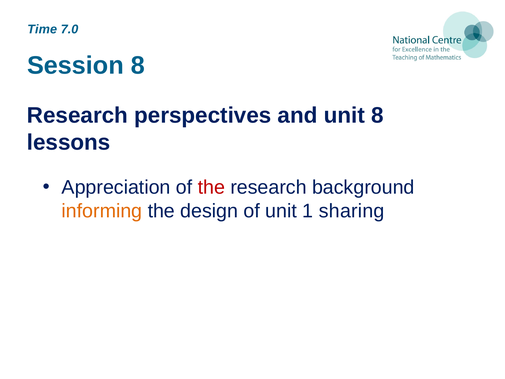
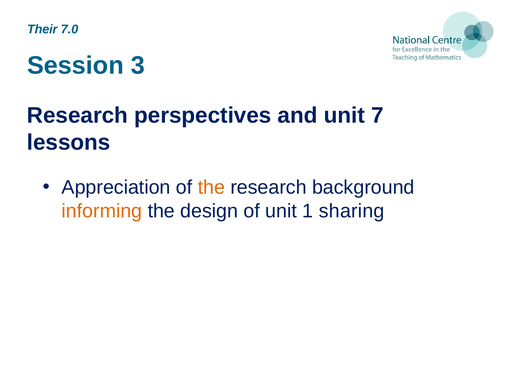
Time: Time -> Their (42, 29)
Session 8: 8 -> 3 (138, 66)
unit 8: 8 -> 7 (377, 115)
the colour: red -> orange (211, 187)
